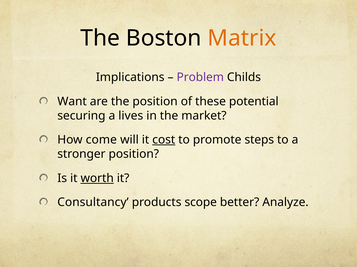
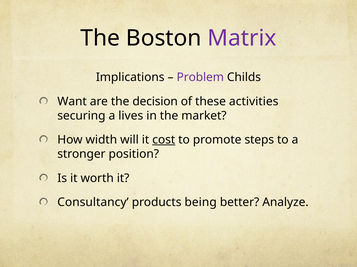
Matrix colour: orange -> purple (242, 38)
the position: position -> decision (155, 102)
potential: potential -> activities (254, 102)
come: come -> width (101, 140)
worth underline: present -> none (97, 179)
scope: scope -> being (201, 203)
